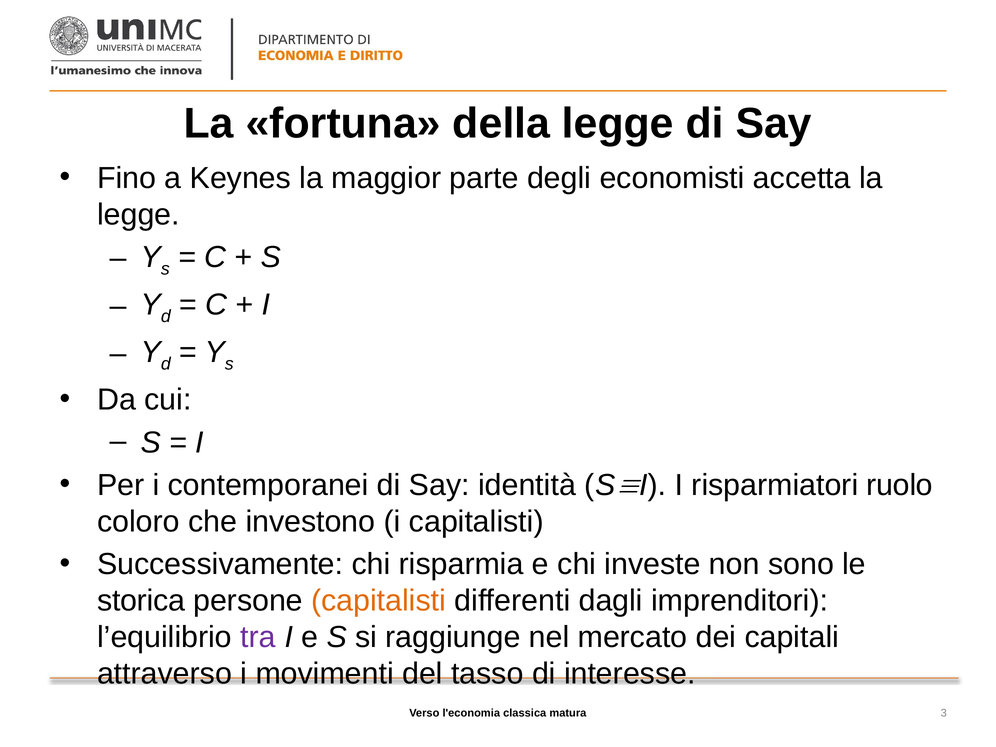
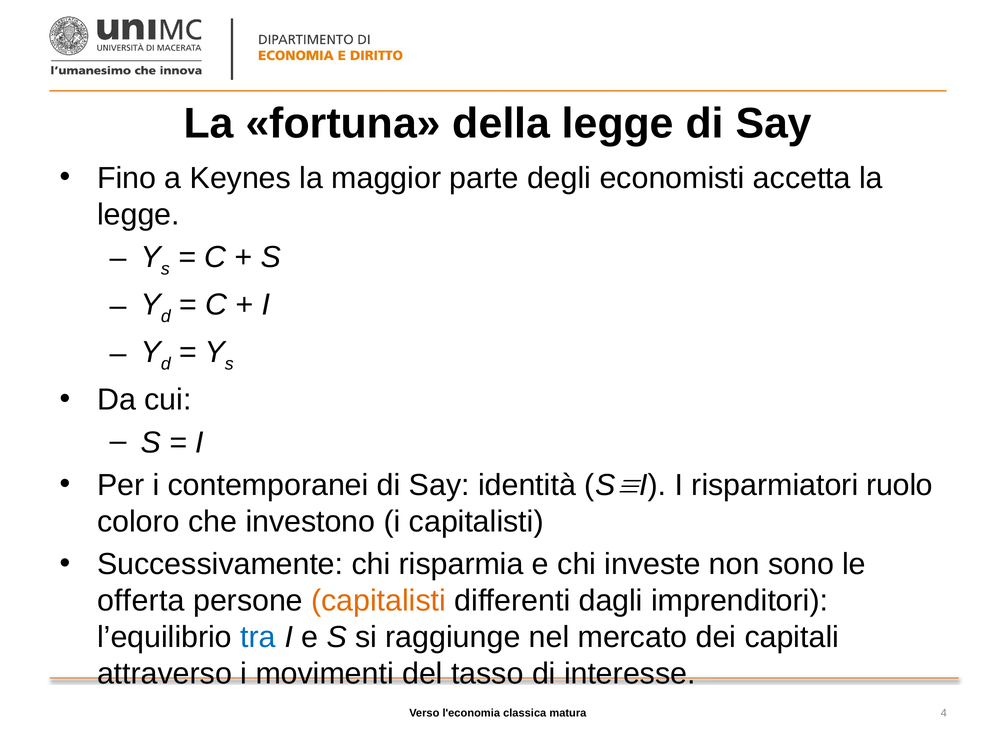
storica: storica -> offerta (141, 601)
tra colour: purple -> blue (258, 637)
3: 3 -> 4 (944, 713)
